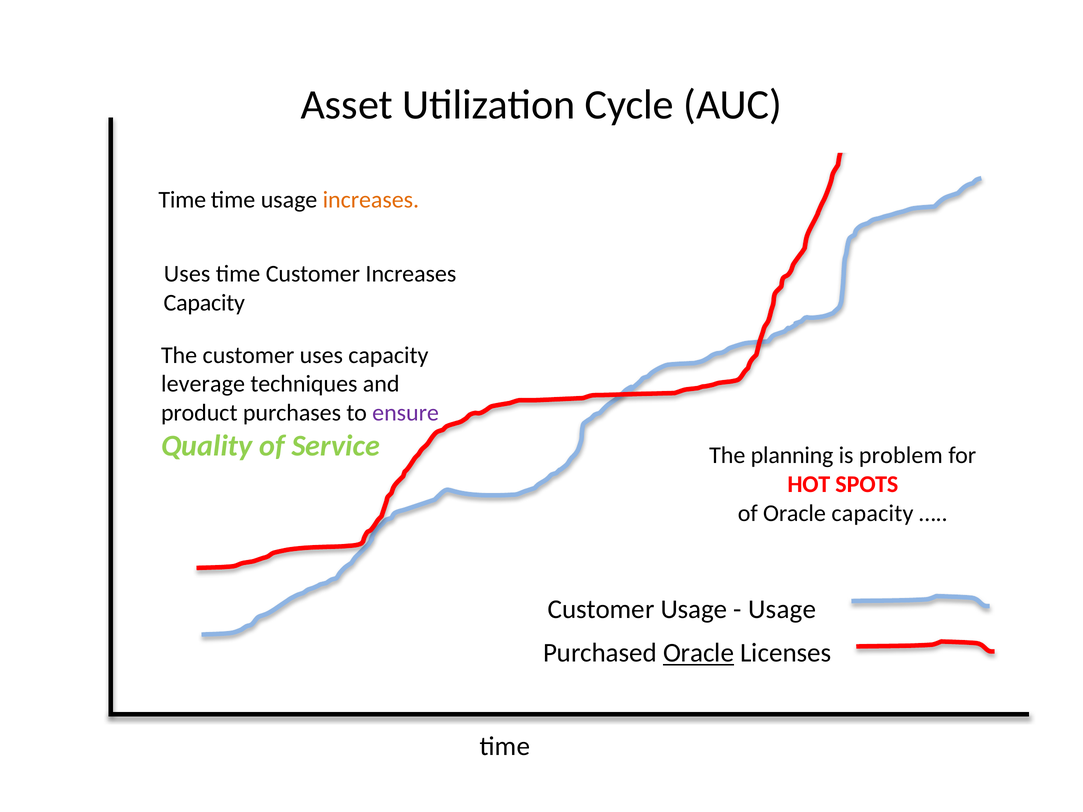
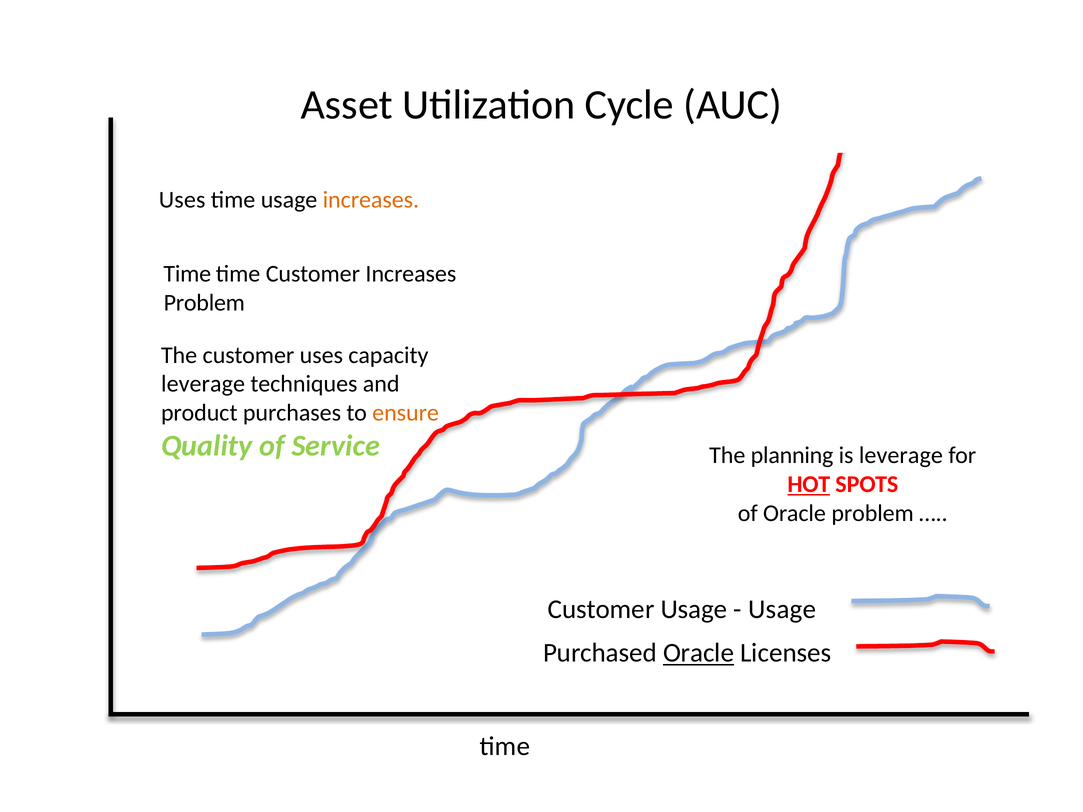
Time: Time -> Uses (182, 200)
Uses: Uses -> Time (187, 274)
Capacity: Capacity -> Problem (204, 303)
ensure colour: purple -> orange (406, 413)
is problem: problem -> leverage (901, 455)
HOT underline: none -> present (809, 484)
Oracle capacity: capacity -> problem (873, 513)
